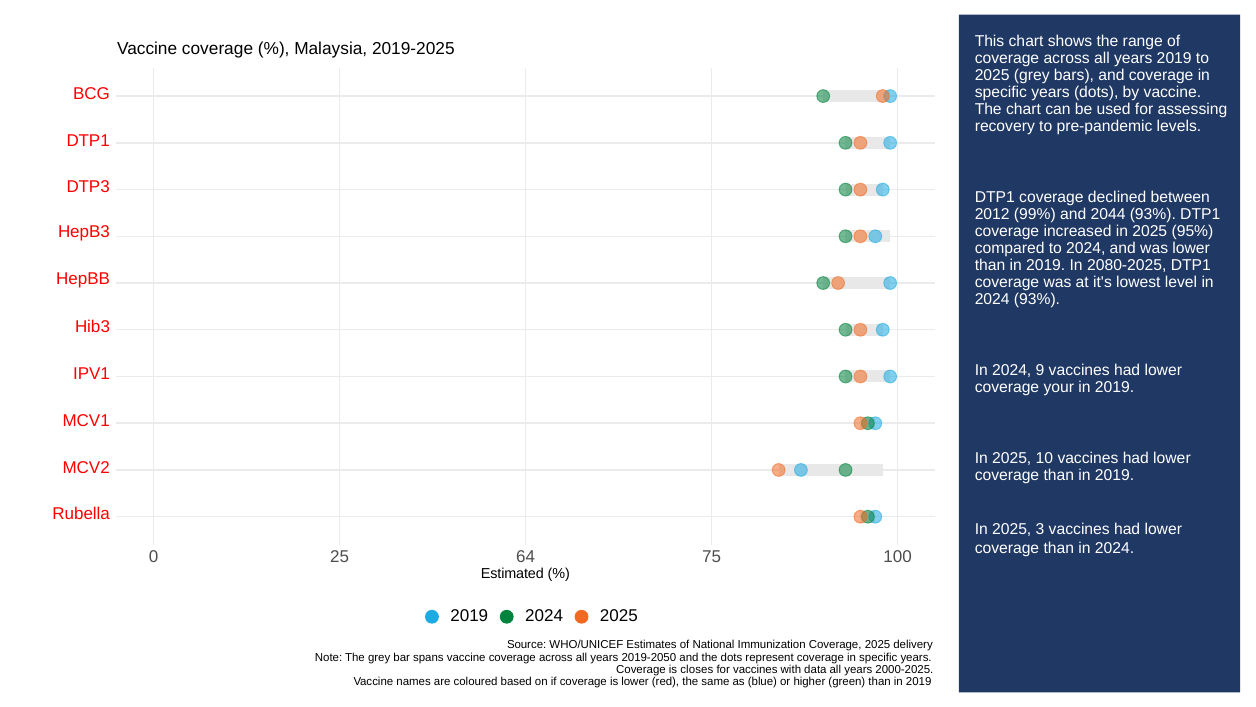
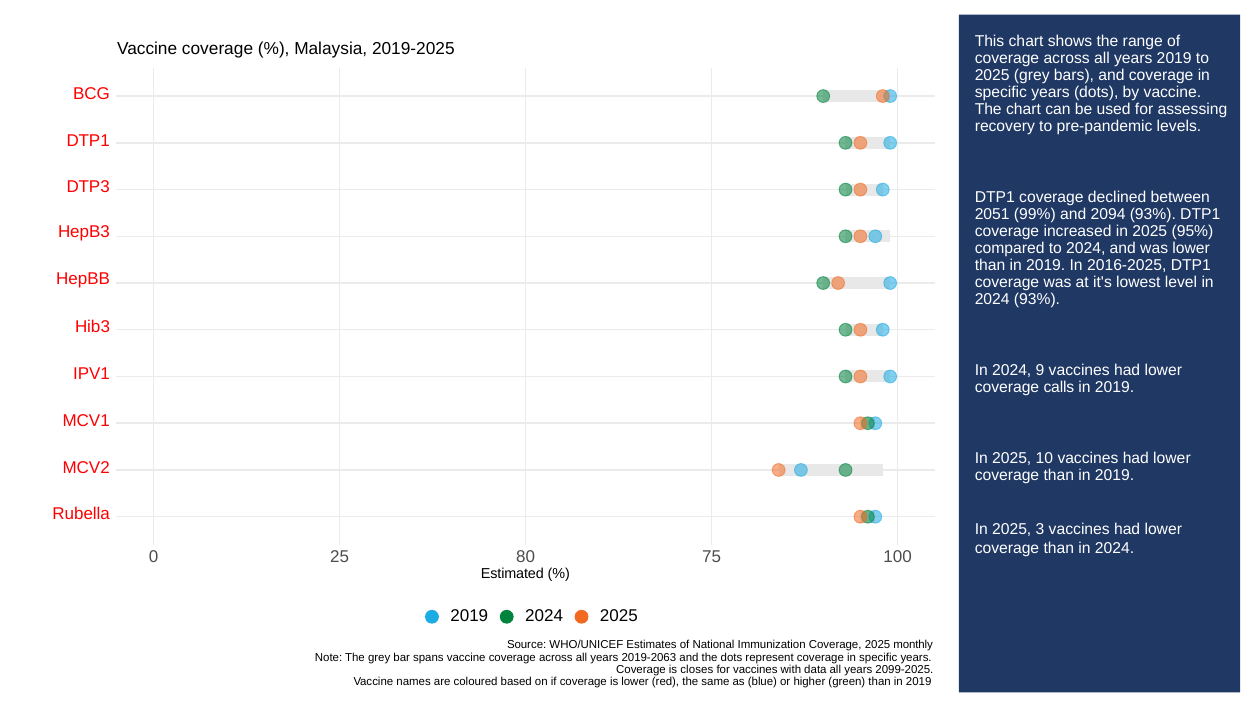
2012: 2012 -> 2051 (992, 214)
2044: 2044 -> 2094 (1108, 214)
2080-2025: 2080-2025 -> 2016-2025 (1127, 265)
your: your -> calls (1059, 387)
64: 64 -> 80 (526, 556)
delivery: delivery -> monthly (913, 644)
2019-2050: 2019-2050 -> 2019-2063 (649, 657)
2000-2025: 2000-2025 -> 2099-2025 (904, 669)
